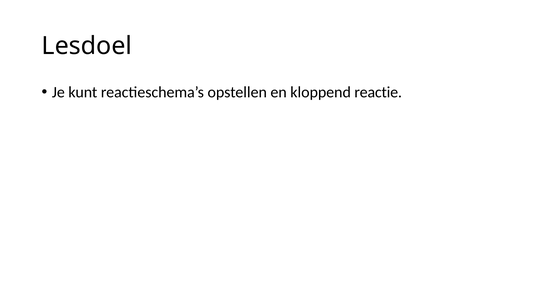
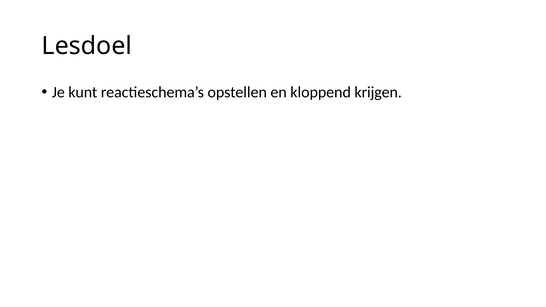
reactie: reactie -> krijgen (378, 92)
